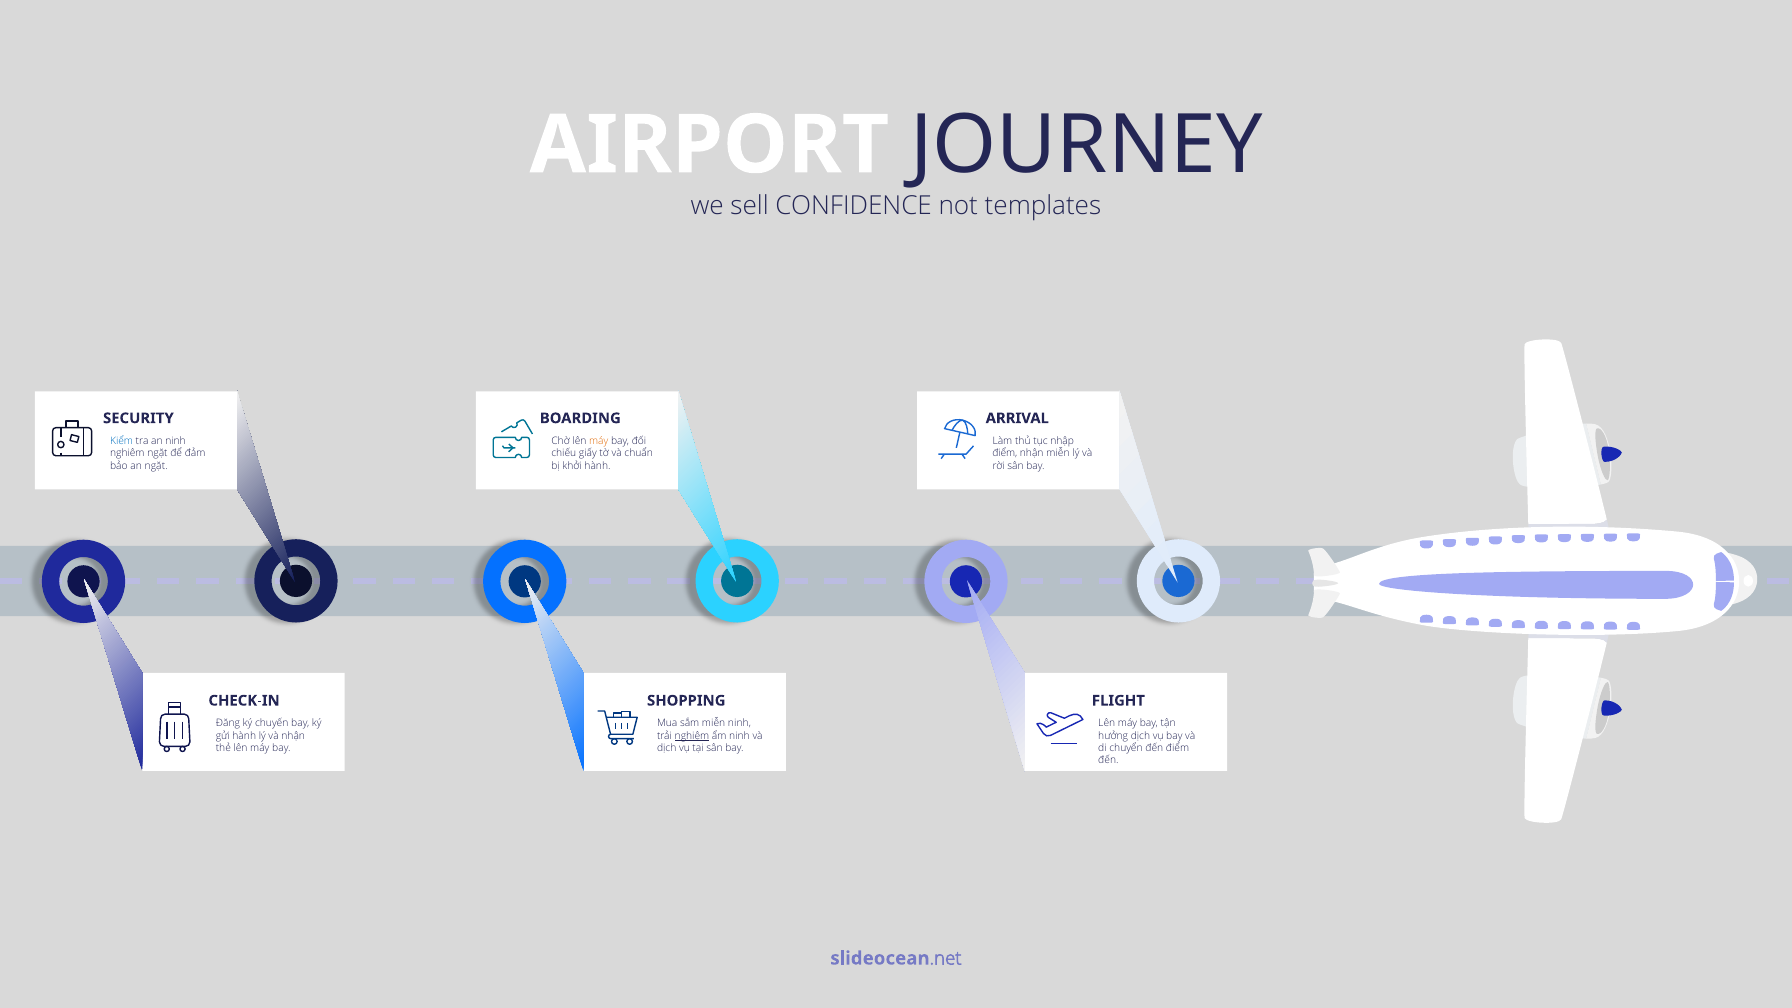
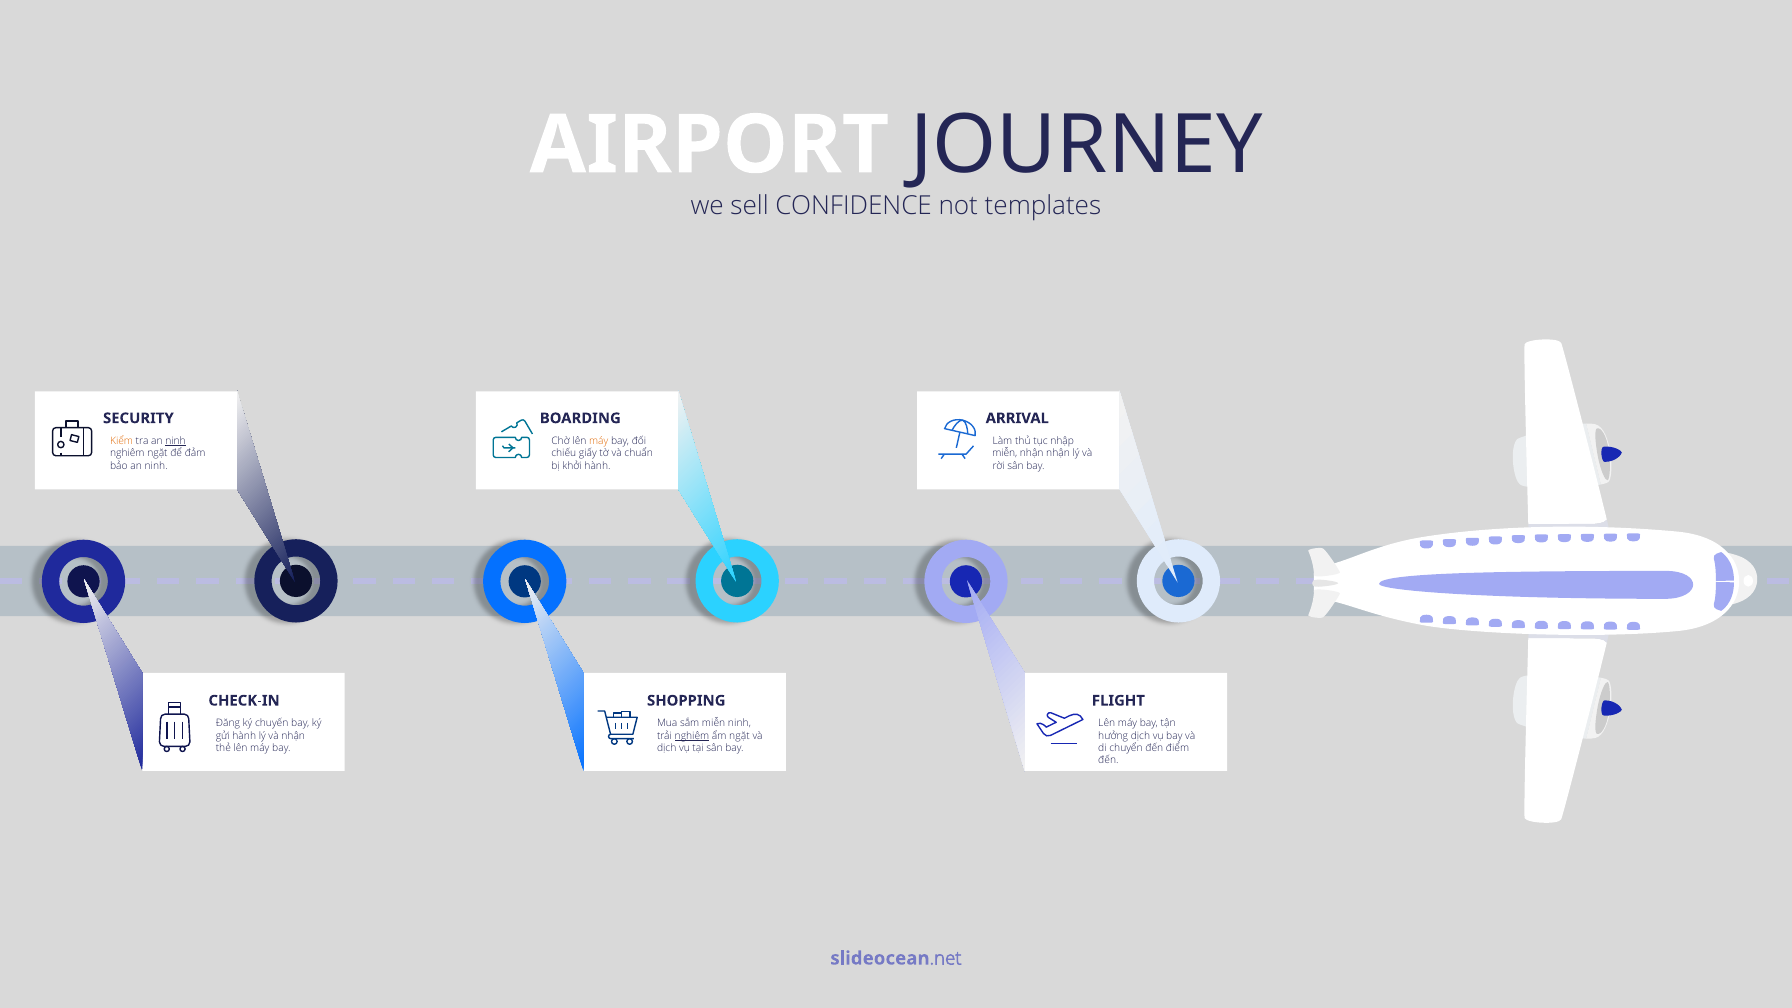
Kiểm colour: blue -> orange (122, 441)
ninh underline: none -> present (176, 441)
điểm: điểm -> miễn (1005, 453)
nhận miễn: miễn -> nhận (1058, 453)
bảo an ngặt: ngặt -> ninh (156, 466)
ẩm ninh: ninh -> ngặt (739, 736)
